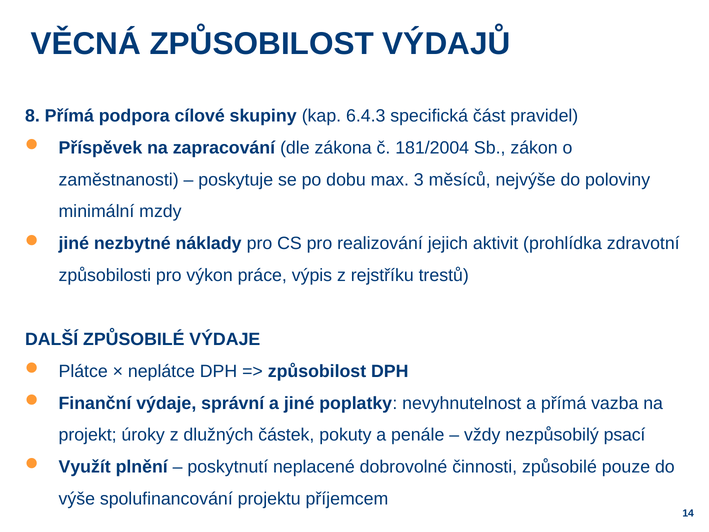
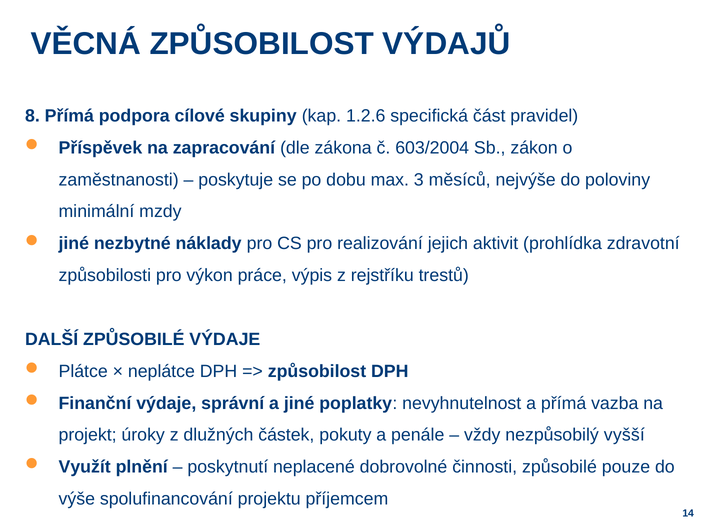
6.4.3: 6.4.3 -> 1.2.6 (366, 116)
181/2004: 181/2004 -> 603/2004 (432, 148)
psací: psací -> vyšší (624, 435)
